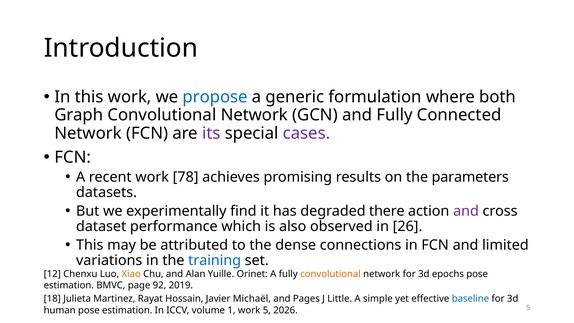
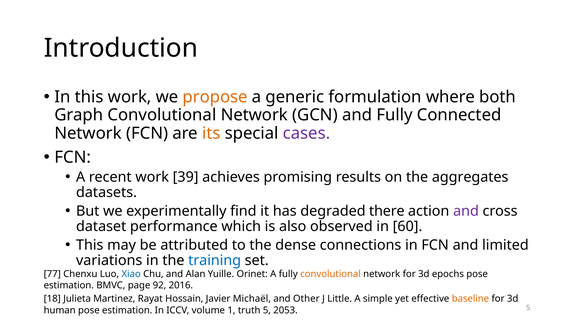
propose colour: blue -> orange (215, 97)
its colour: purple -> orange (211, 133)
78: 78 -> 39 (186, 177)
parameters: parameters -> aggregates (470, 177)
26: 26 -> 60 (408, 226)
12: 12 -> 77 (52, 274)
Xiao colour: orange -> blue (131, 274)
2019: 2019 -> 2016 (181, 285)
Pages: Pages -> Other (306, 299)
baseline colour: blue -> orange (470, 299)
1 work: work -> truth (249, 310)
2026: 2026 -> 2053 (285, 310)
